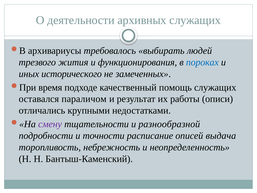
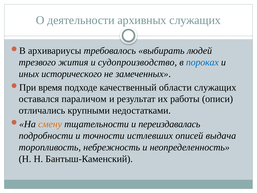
функционирования: функционирования -> судопроизводство (137, 62)
помощь: помощь -> области (175, 87)
смену colour: purple -> orange (50, 124)
разнообразной: разнообразной -> переиздавалась (169, 124)
расписание: расписание -> истлевших (150, 136)
